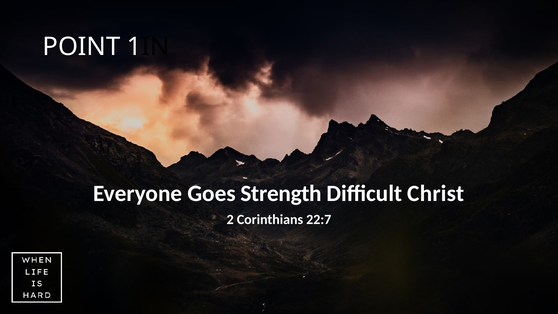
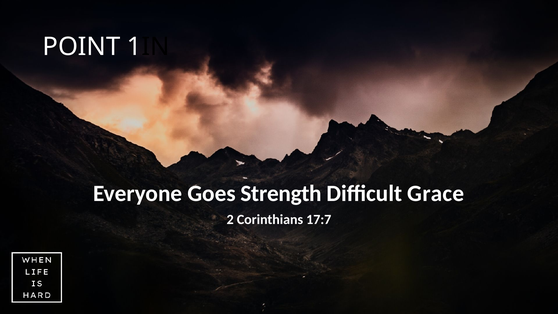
Christ: Christ -> Grace (436, 194)
22:7: 22:7 -> 17:7 (319, 219)
